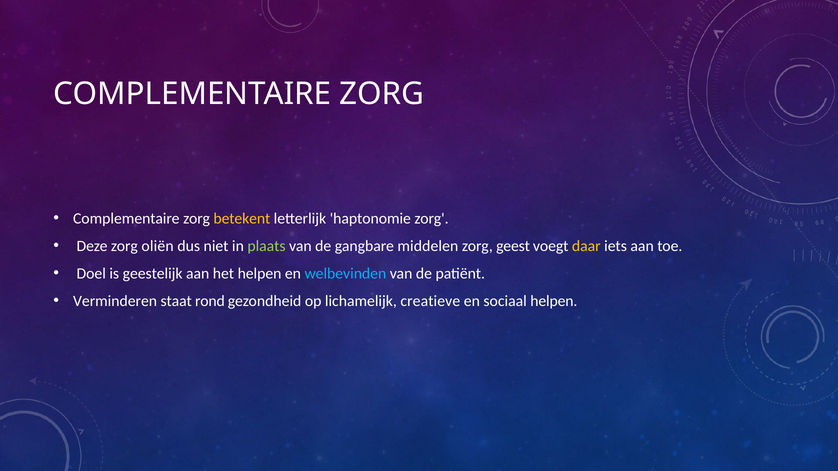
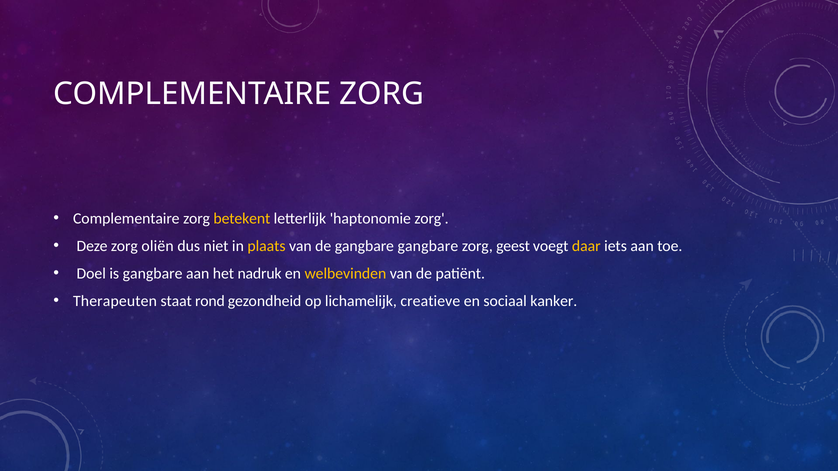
plaats colour: light green -> yellow (266, 246)
gangbare middelen: middelen -> gangbare (428, 246)
is geestelijk: geestelijk -> gangbare (153, 274)
het helpen: helpen -> nadruk (260, 274)
welbevinden colour: light blue -> yellow (345, 274)
Verminderen: Verminderen -> Therapeuten (115, 301)
sociaal helpen: helpen -> kanker (554, 301)
